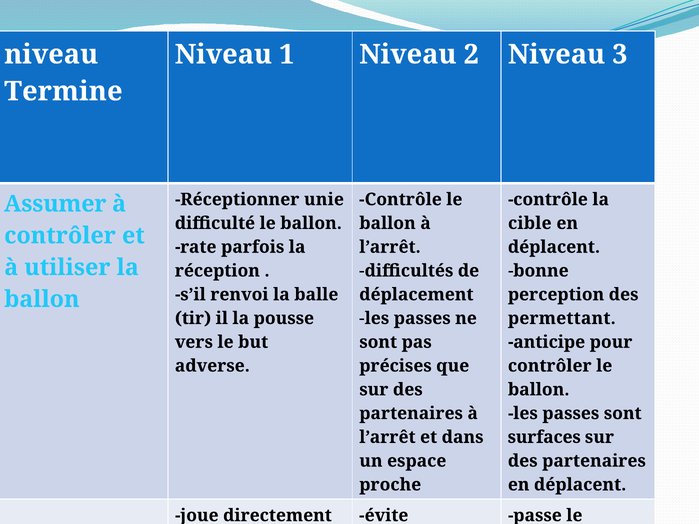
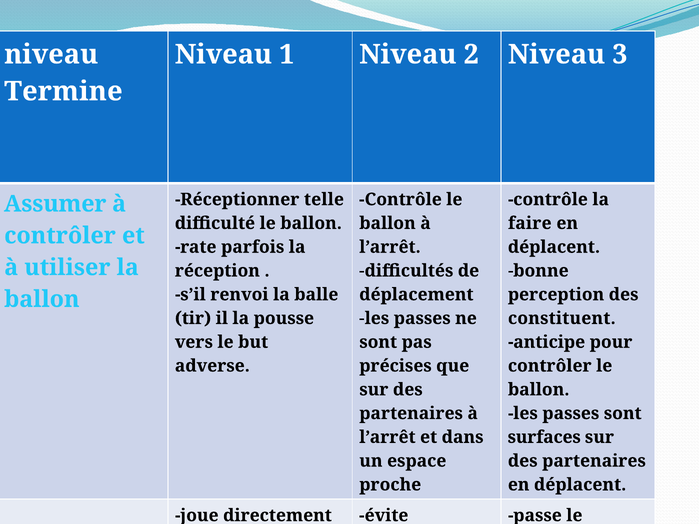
unie: unie -> telle (324, 200)
cible: cible -> faire (530, 223)
permettant: permettant -> constituent (562, 318)
